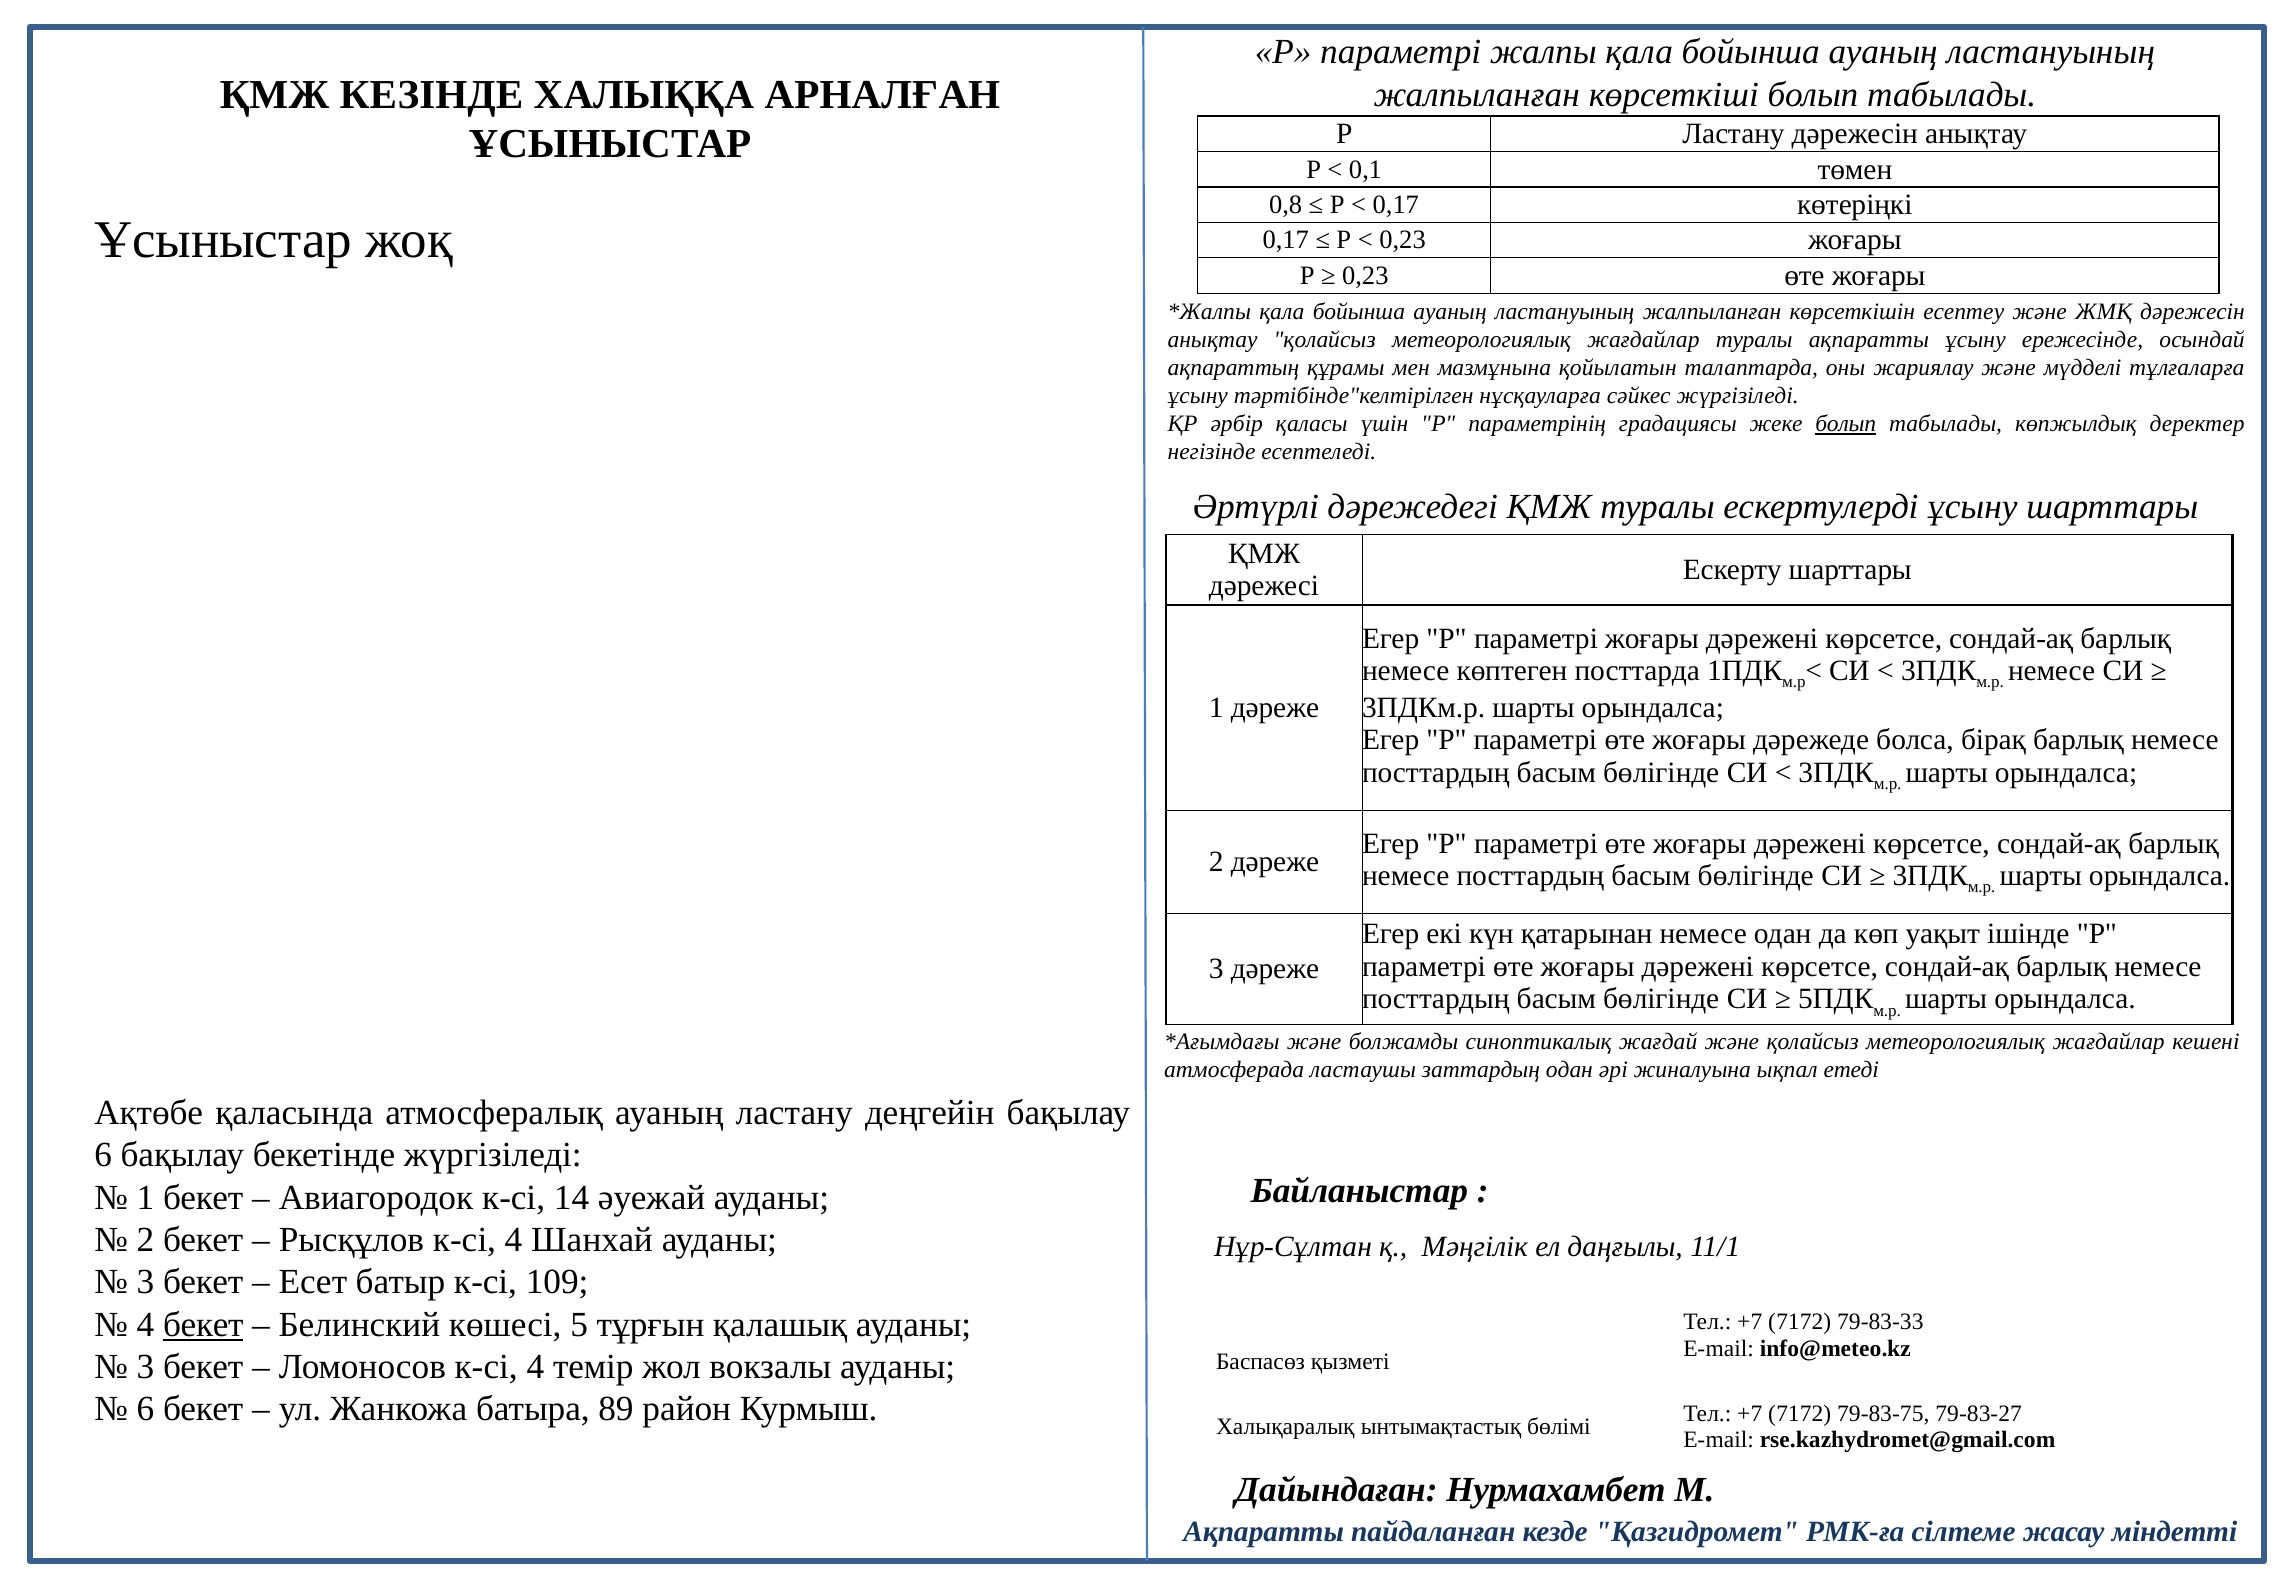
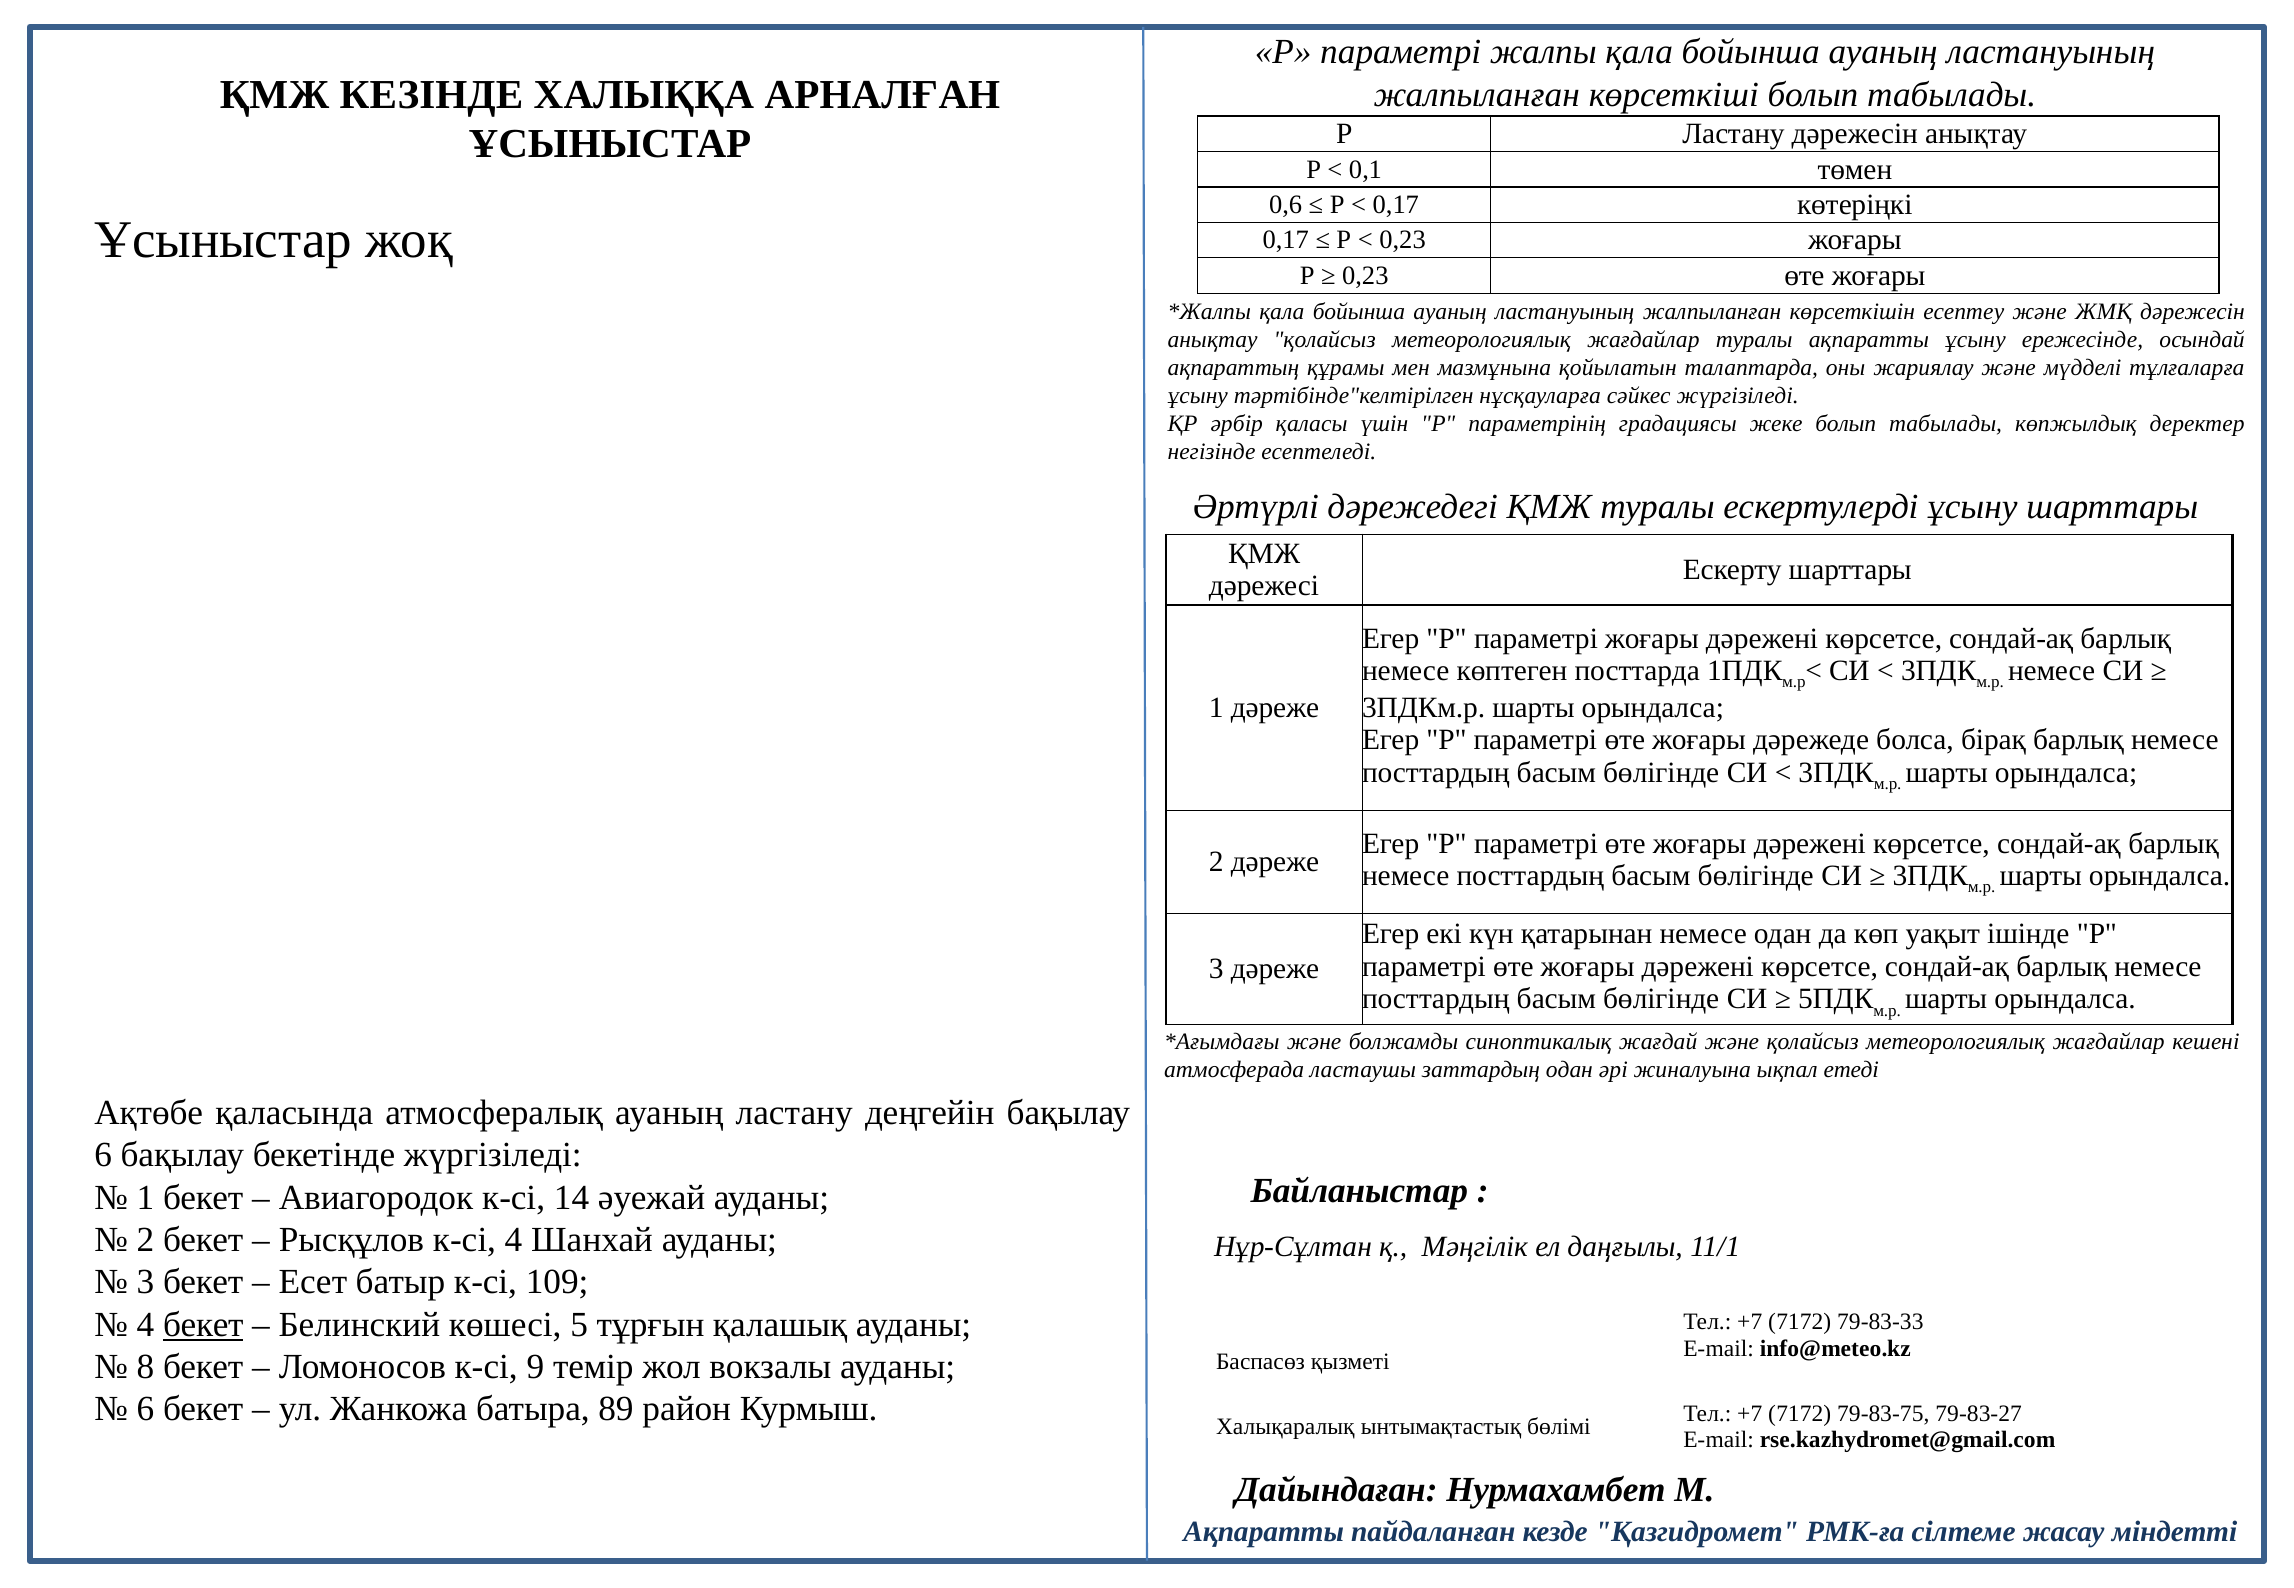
0,8: 0,8 -> 0,6 (1286, 205)
болып underline: present -> none (1846, 424)
3: 3 -> 8 (145, 1367)
Ломоносов к-сі 4: 4 -> 9 (535, 1367)
